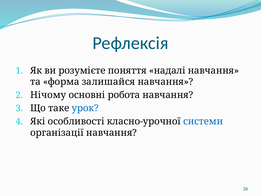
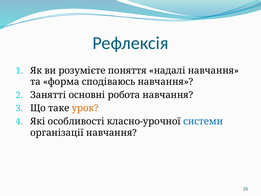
залишайся: залишайся -> сподіваюсь (109, 82)
Нічому: Нічому -> Занятті (48, 95)
урок colour: blue -> orange (85, 108)
